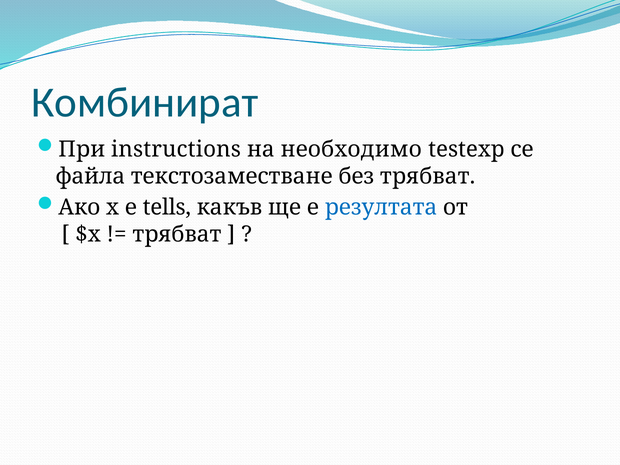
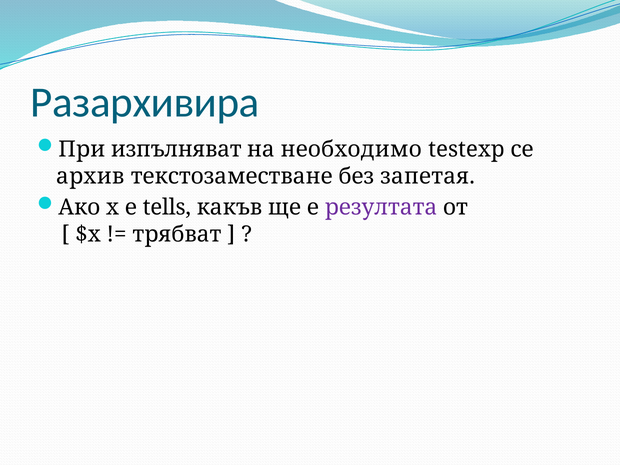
Комбинират: Комбинират -> Разархивира (145, 102)
instructions: instructions -> изпълняват (176, 149)
файла: файла -> архив (90, 176)
без трябват: трябват -> запетая (428, 176)
резултата colour: blue -> purple (381, 207)
